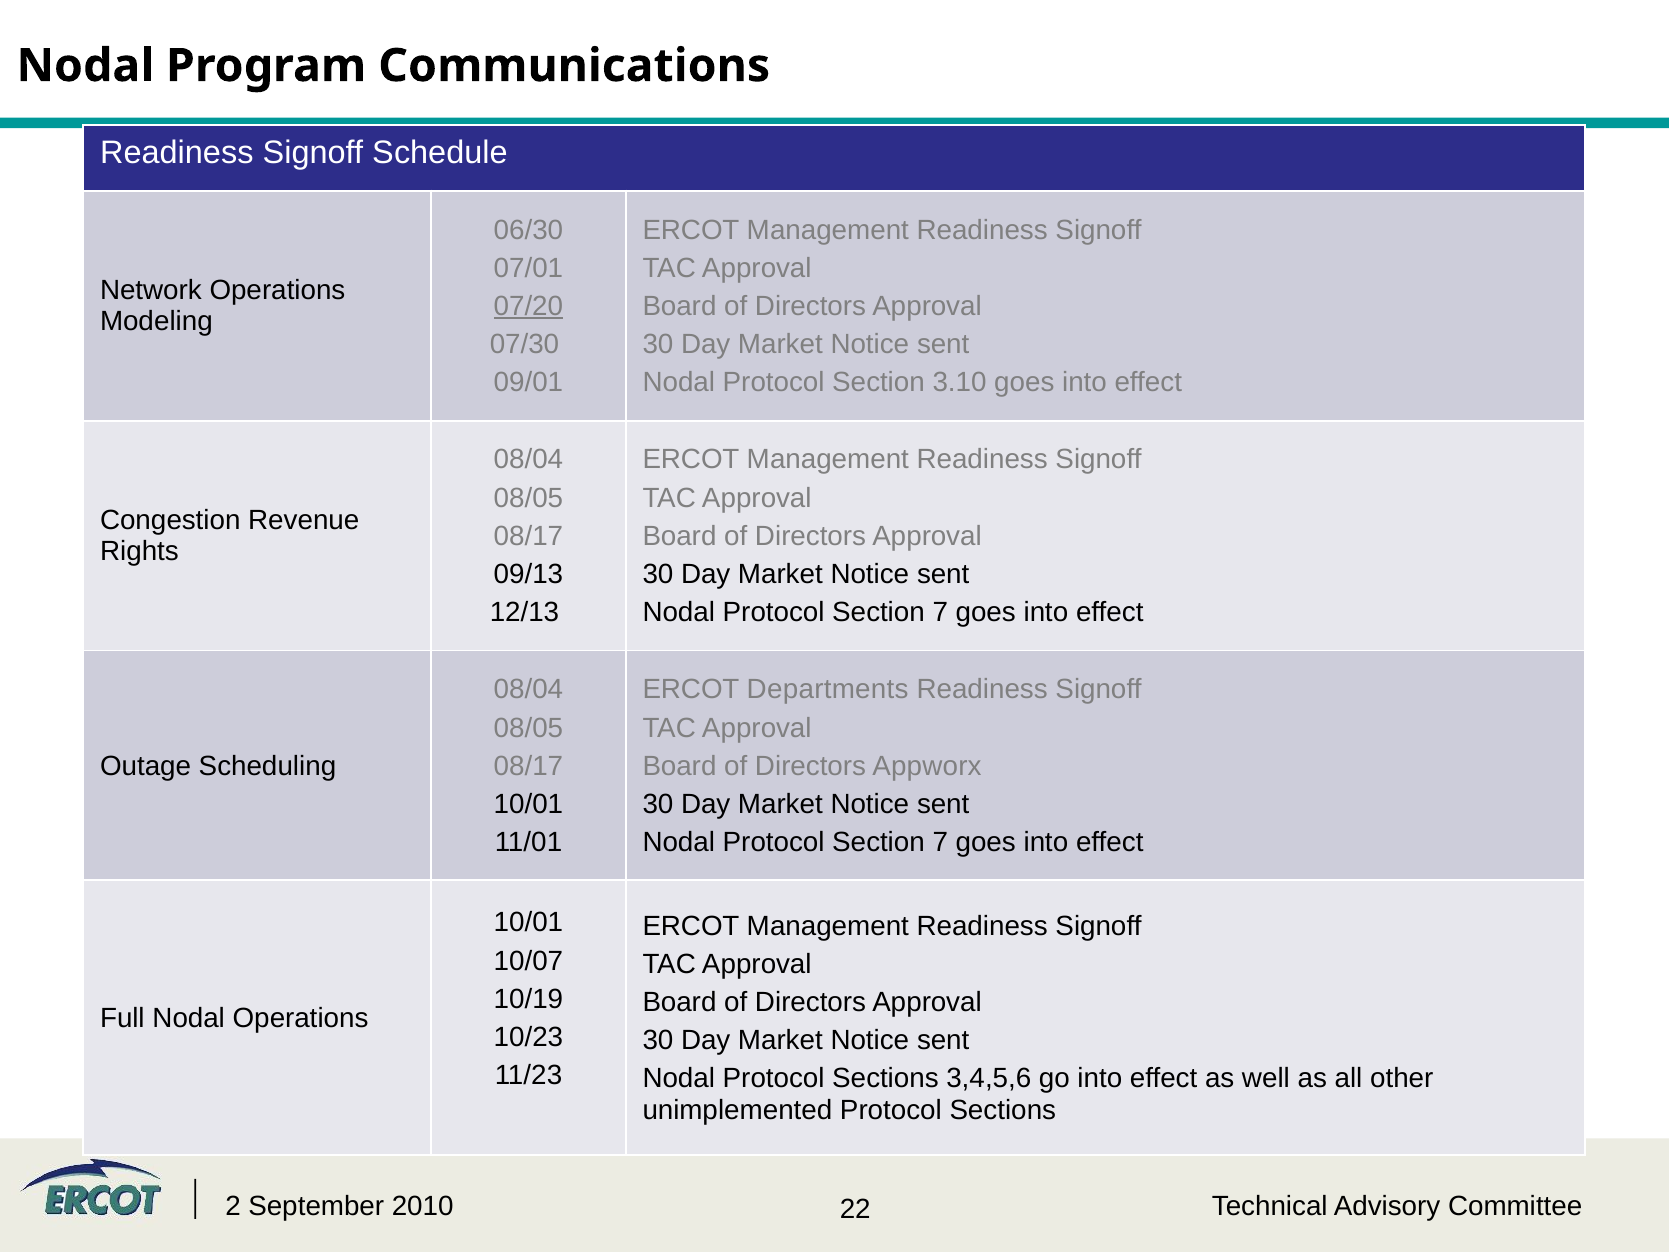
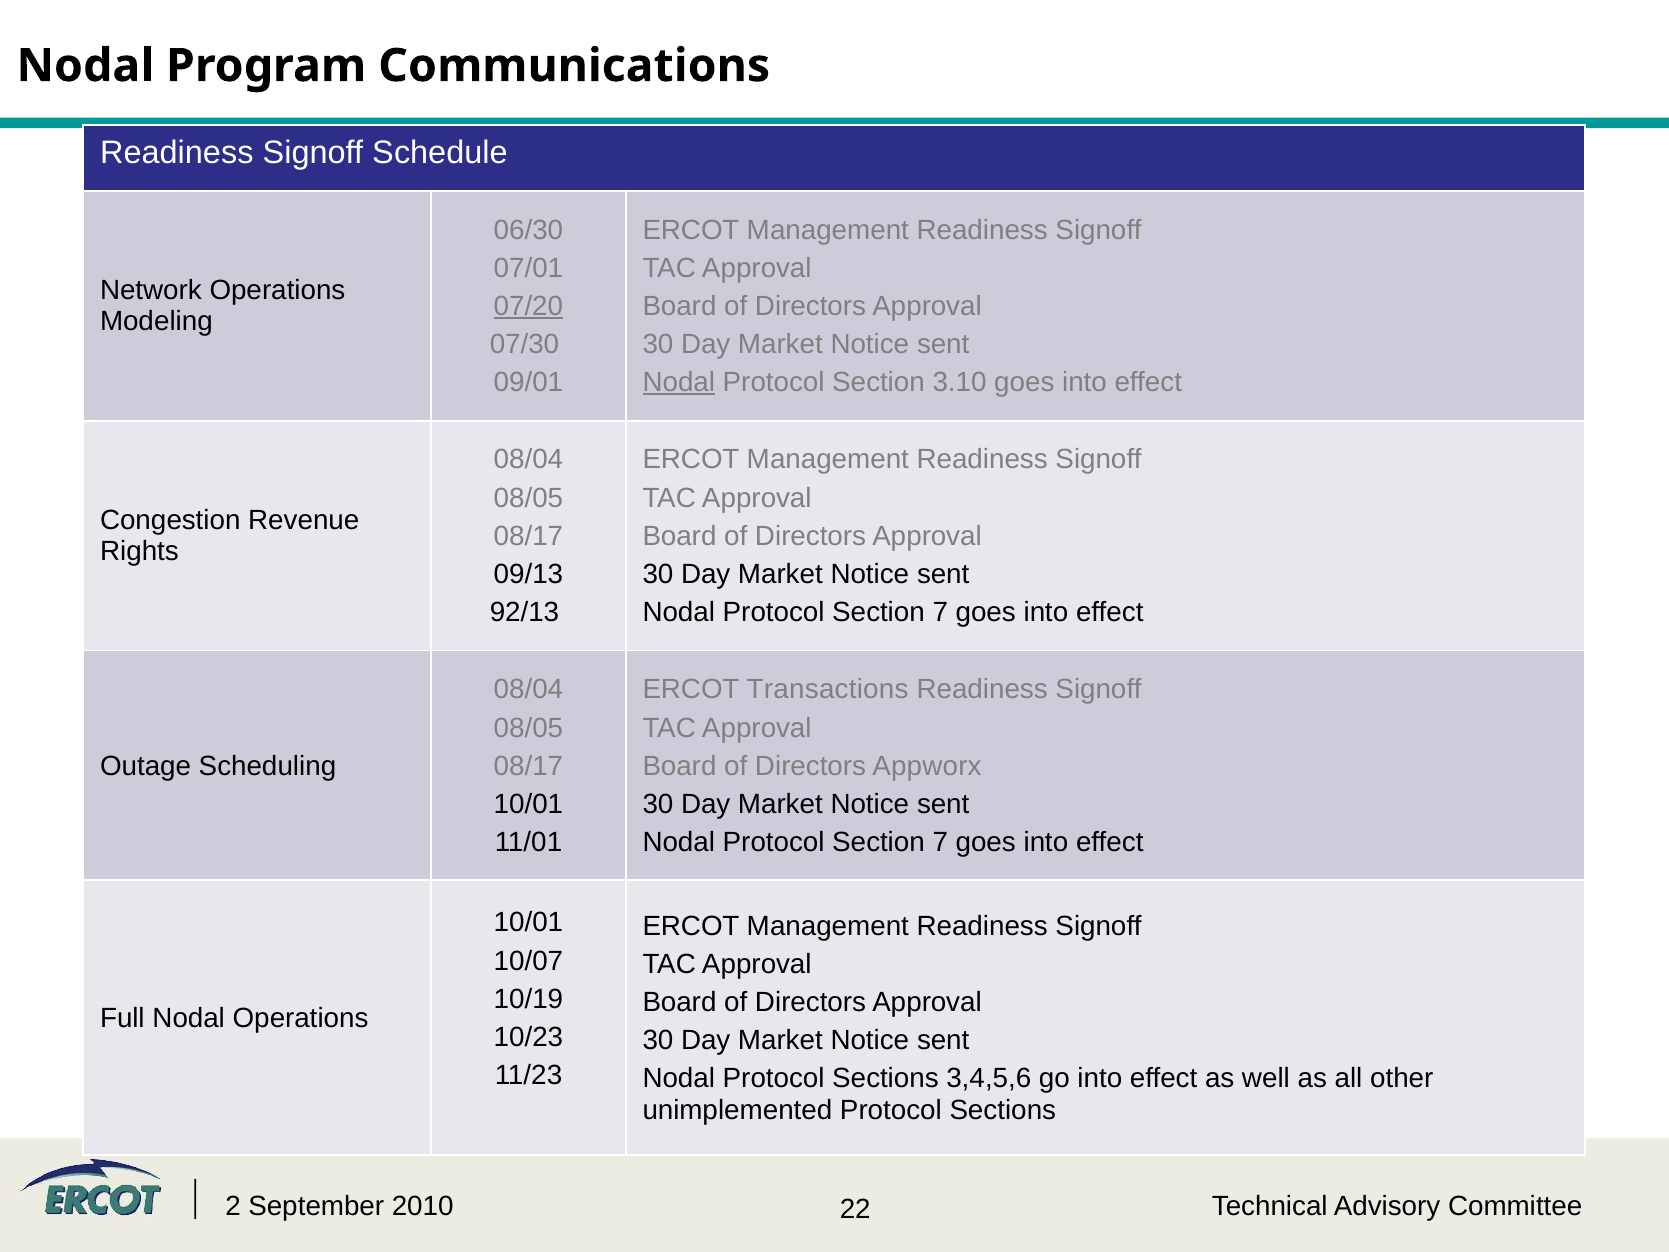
Nodal underline: none -> present (679, 382)
12/13: 12/13 -> 92/13 (524, 612)
Departments: Departments -> Transactions (828, 690)
